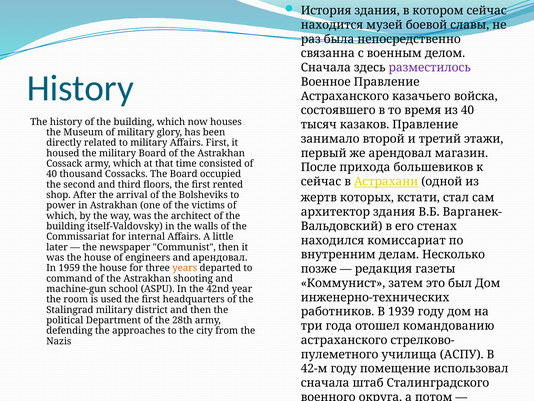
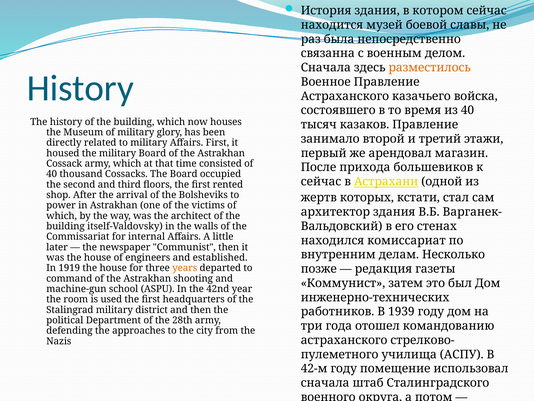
разместилось colour: purple -> orange (430, 68)
and арендовал: арендовал -> established (220, 257)
1959: 1959 -> 1919 (69, 268)
